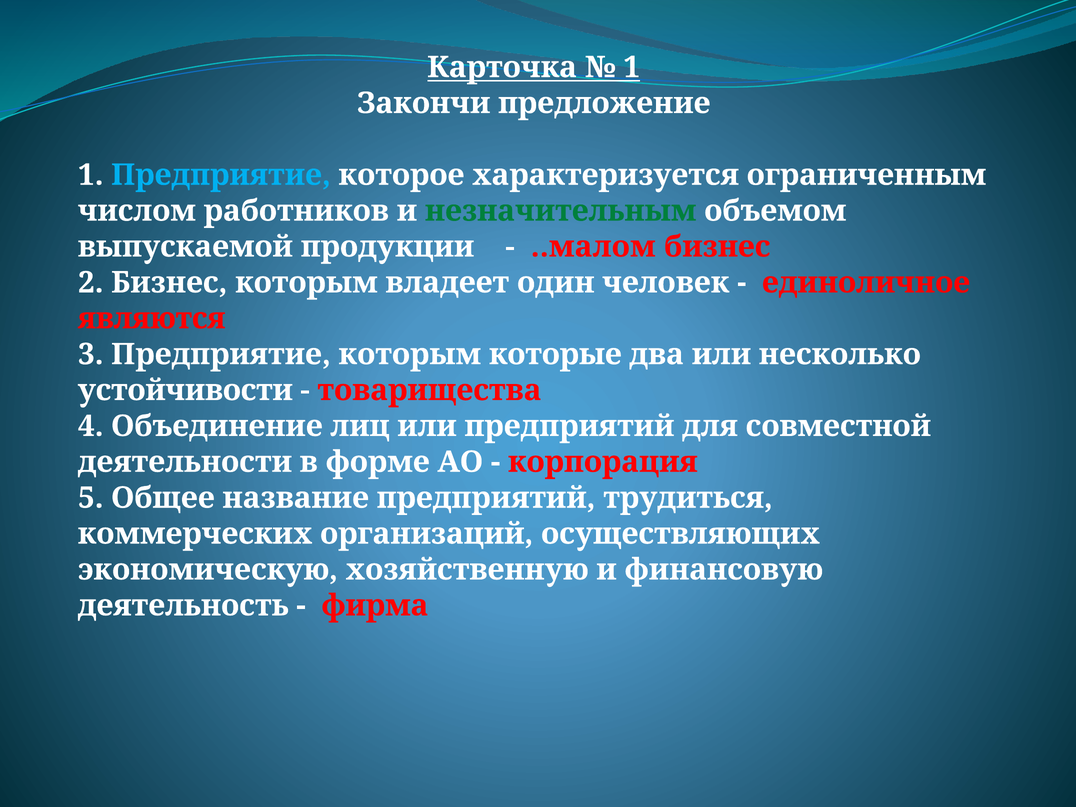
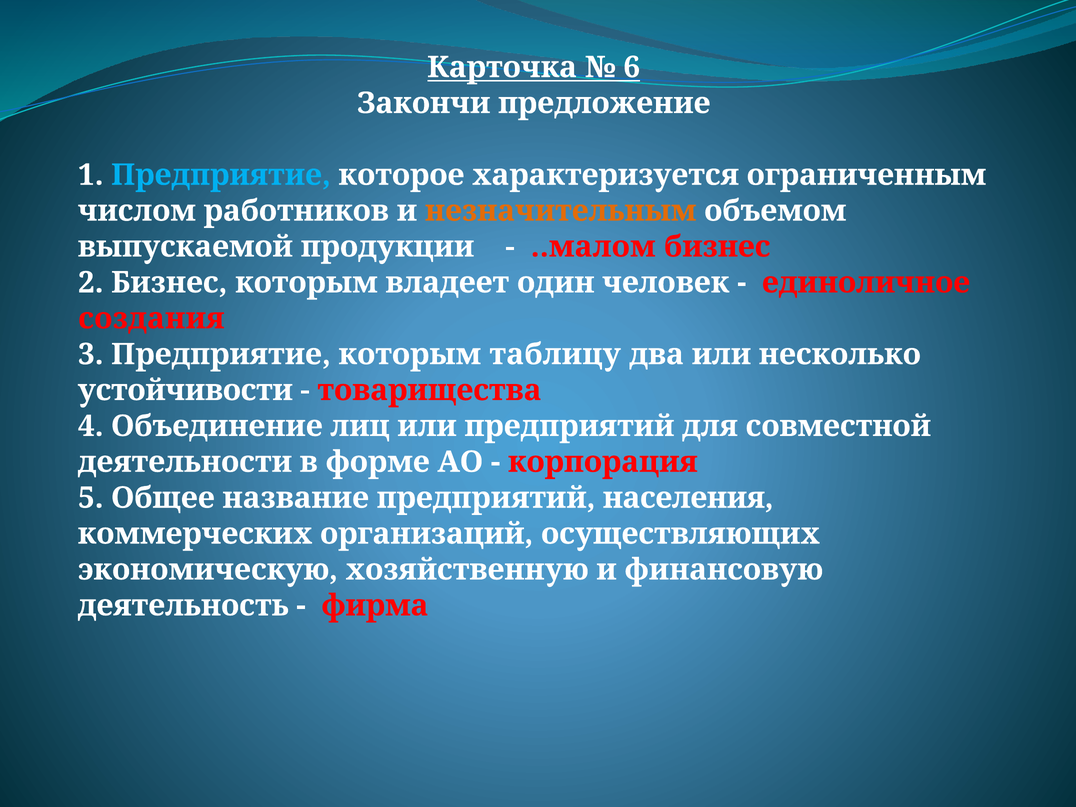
1: 1 -> 6 (632, 67)
незначительным colour: green -> orange (561, 211)
являются: являются -> создания (151, 318)
которые: которые -> таблицу (555, 354)
трудиться: трудиться -> населения (688, 498)
